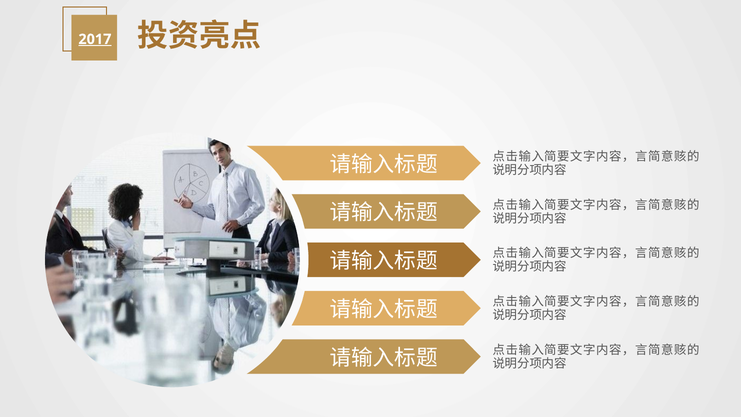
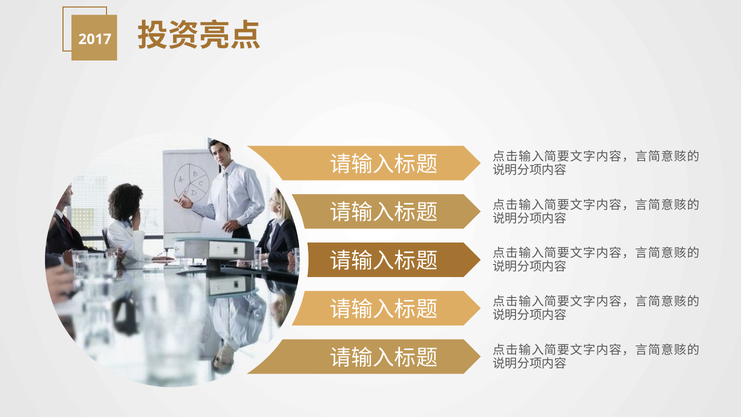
2017 underline: present -> none (95, 39)
